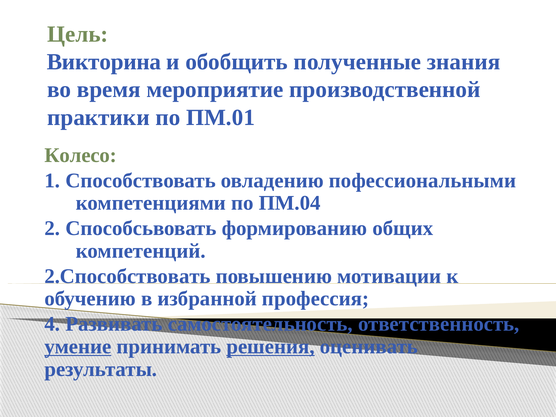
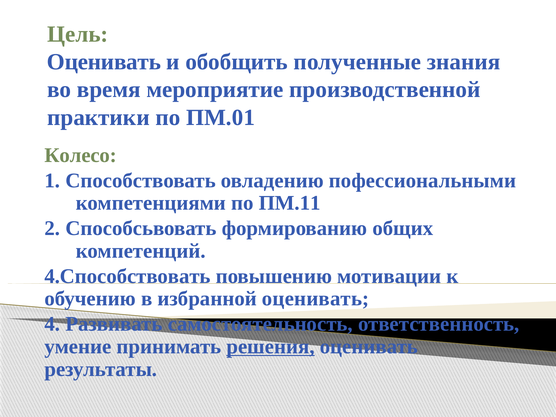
Викторина: Викторина -> Оценивать (104, 62)
ПМ.04: ПМ.04 -> ПМ.11 (290, 203)
2.Способствовать: 2.Способствовать -> 4.Способствовать (128, 276)
избранной профессия: профессия -> оценивать (316, 299)
умение underline: present -> none (78, 347)
